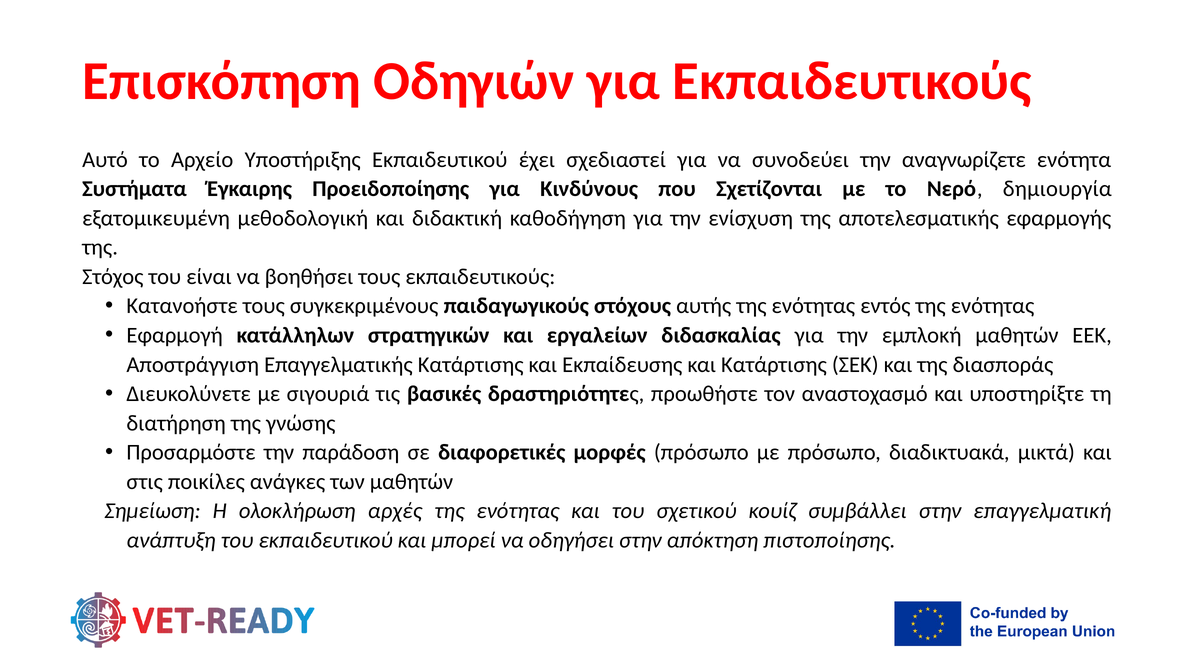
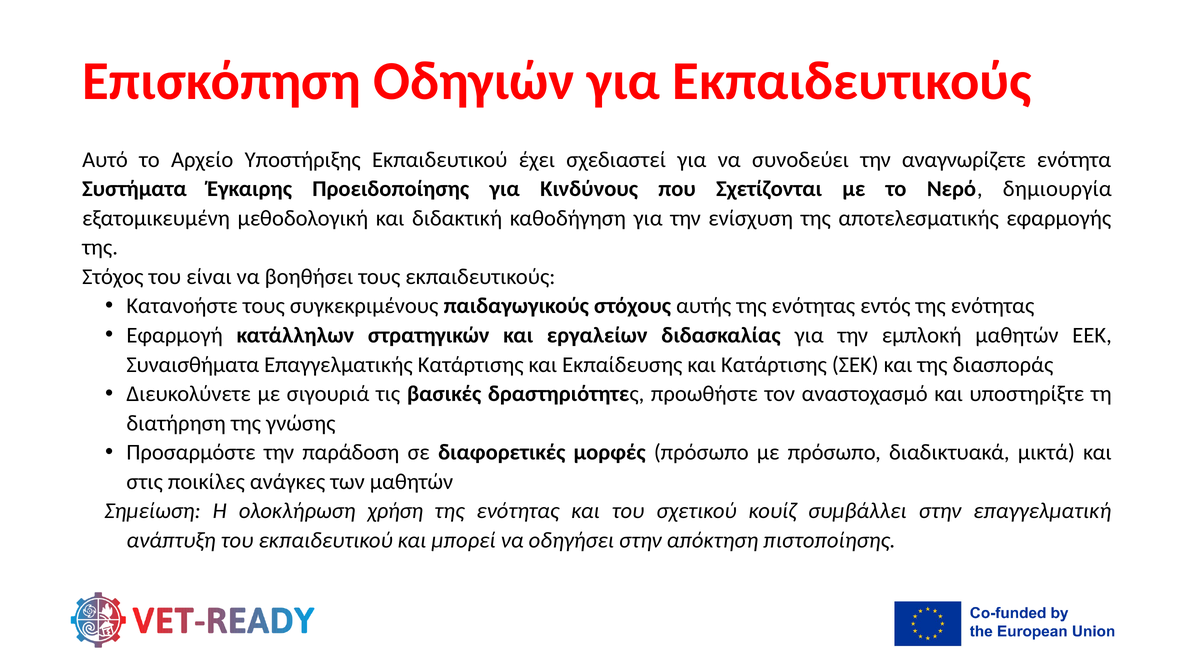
Αποστράγγιση: Αποστράγγιση -> Συναισθήματα (193, 364)
αρχές: αρχές -> χρήση (395, 511)
